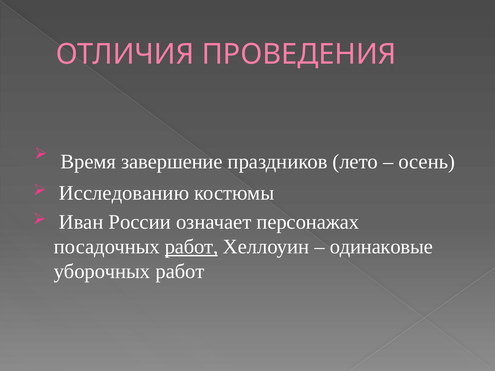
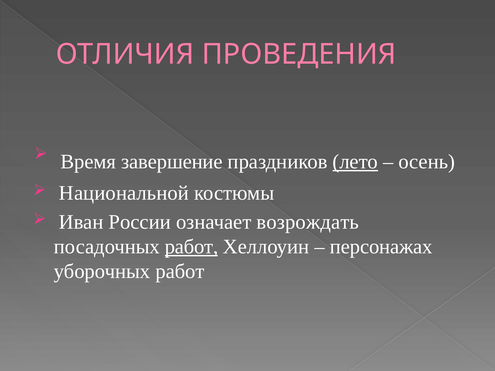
лето underline: none -> present (355, 162)
Исследованию: Исследованию -> Национальной (124, 193)
персонажах: персонажах -> возрождать (308, 222)
одинаковые: одинаковые -> персонажах (381, 247)
